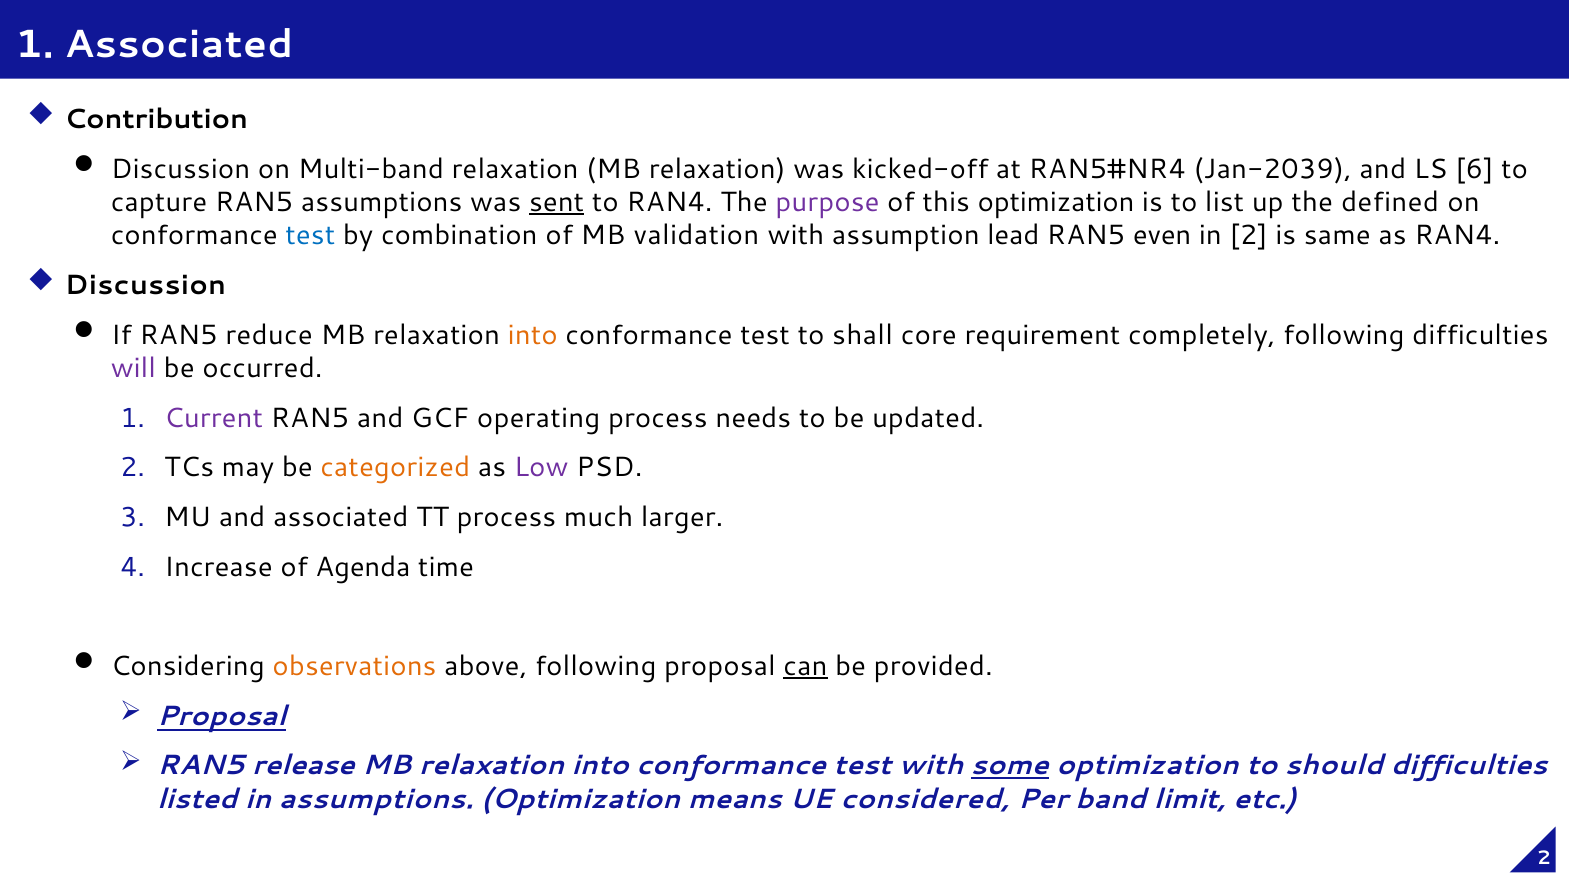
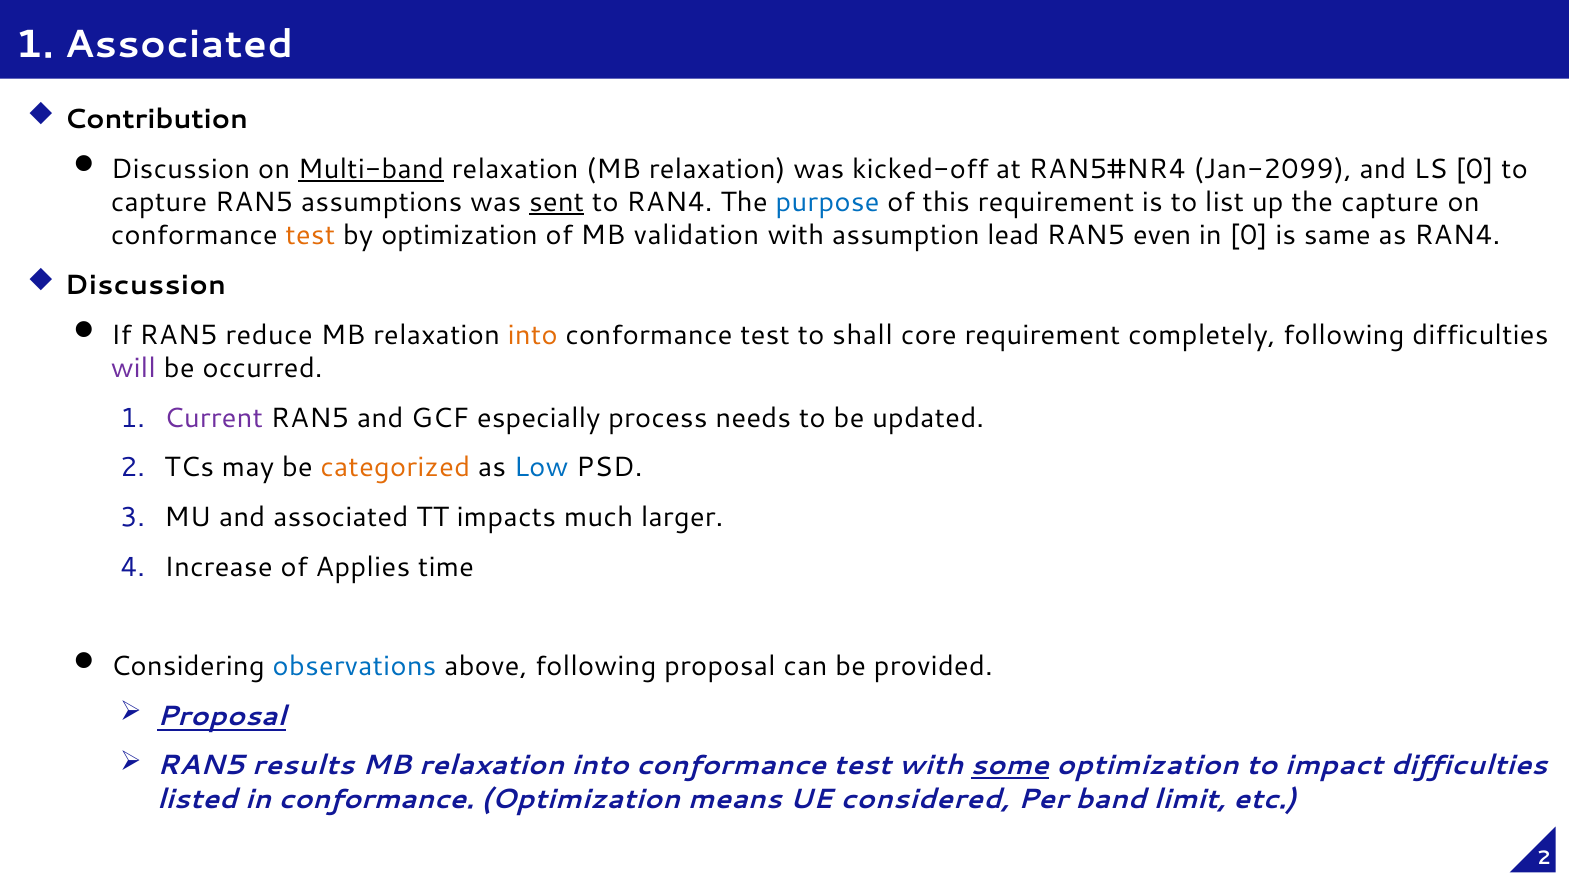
Multi-band underline: none -> present (371, 169)
Jan-2039: Jan-2039 -> Jan-2099 (1273, 169)
LS 6: 6 -> 0 (1474, 169)
purpose colour: purple -> blue (828, 202)
this optimization: optimization -> requirement (1056, 202)
the defined: defined -> capture (1390, 202)
test colour: blue -> orange (310, 236)
by combination: combination -> optimization (459, 236)
in 2: 2 -> 0 (1249, 236)
operating: operating -> especially (539, 418)
Low colour: purple -> blue (541, 468)
TT process: process -> impacts (506, 518)
Agenda: Agenda -> Applies (363, 567)
observations colour: orange -> blue (355, 667)
can underline: present -> none (805, 667)
release: release -> results (303, 766)
should: should -> impact (1334, 766)
in assumptions: assumptions -> conformance (376, 800)
